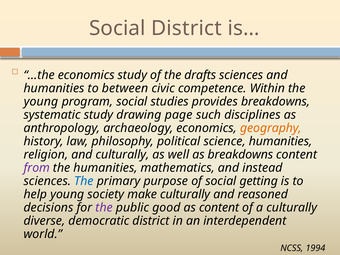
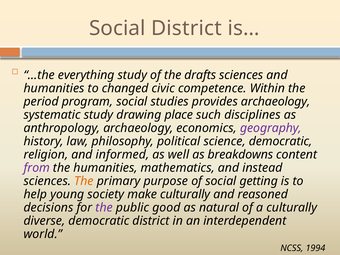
…the economics: economics -> everything (86, 75)
between: between -> changed (125, 88)
young: young -> period (41, 102)
provides breakdowns: breakdowns -> archaeology (276, 102)
page: page -> place (179, 115)
geography colour: orange -> purple (271, 128)
science humanities: humanities -> democratic (281, 141)
and culturally: culturally -> informed (122, 155)
The colour: blue -> orange (84, 181)
as content: content -> natural (219, 208)
